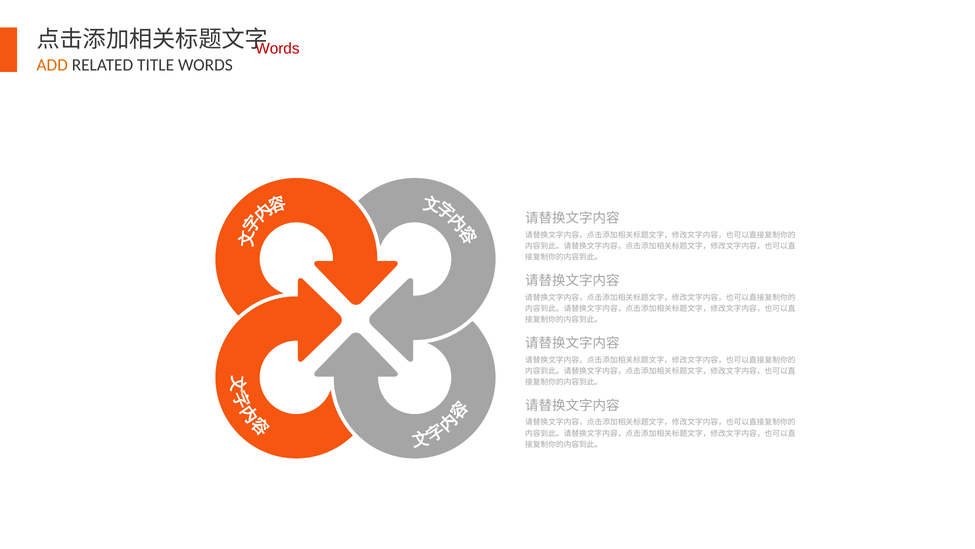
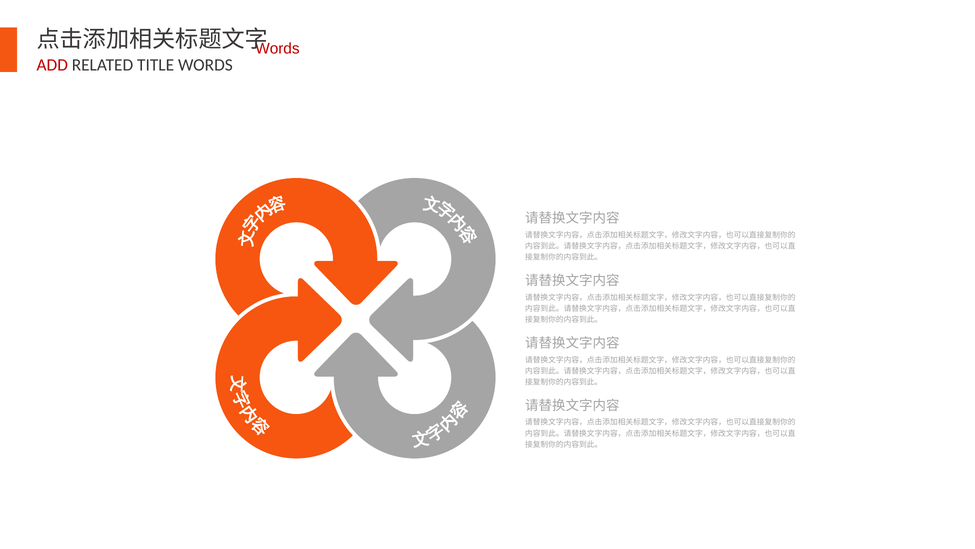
ADD colour: orange -> red (52, 65)
